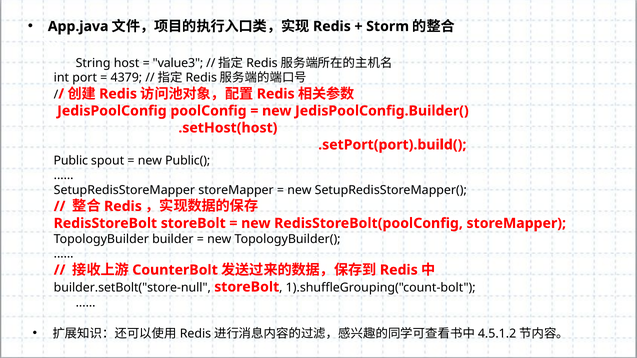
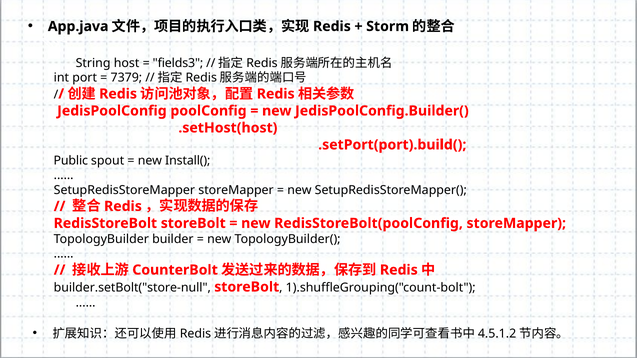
value3: value3 -> fields3 (178, 63)
4379: 4379 -> 7379 (126, 78)
Public(: Public( -> Install( (188, 161)
